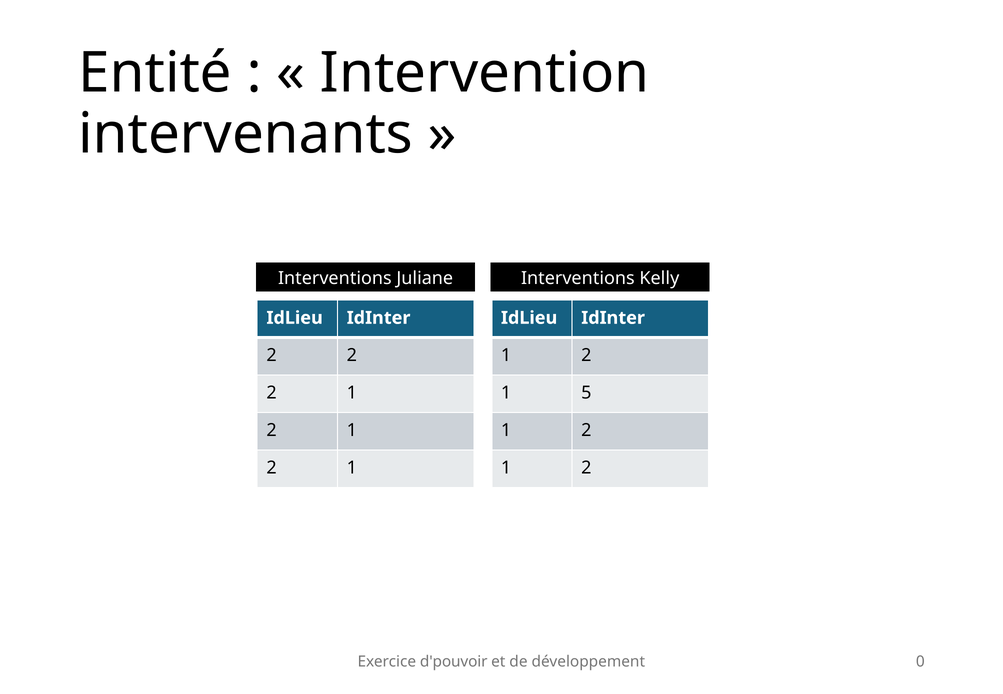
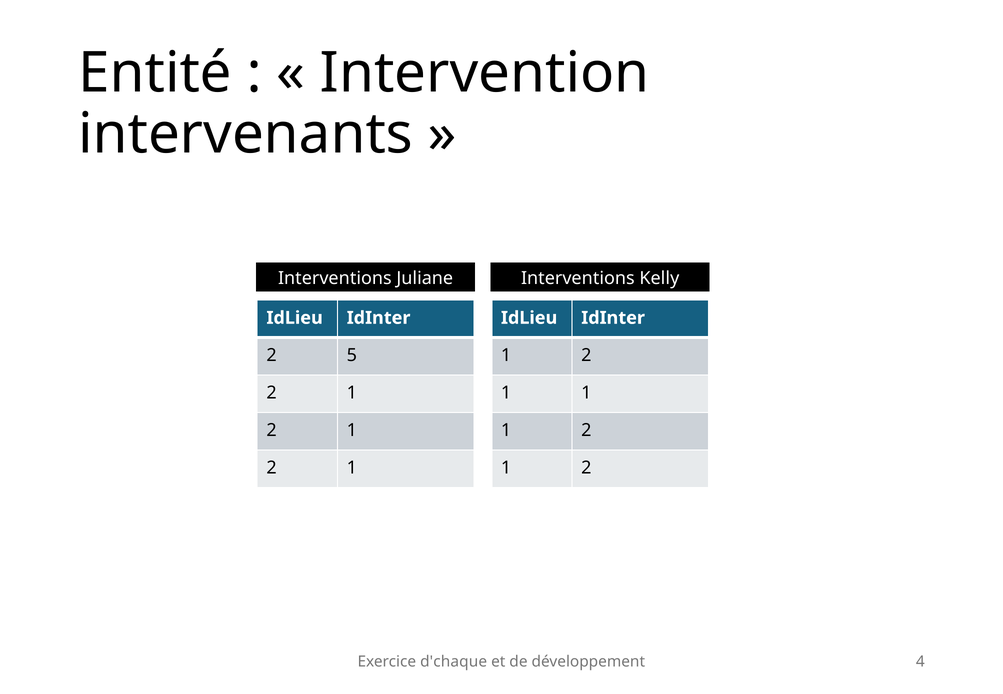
2: 2 -> 5 (352, 356)
5: 5 -> 1 (586, 393)
d'pouvoir: d'pouvoir -> d'chaque (454, 662)
0: 0 -> 4 (920, 662)
